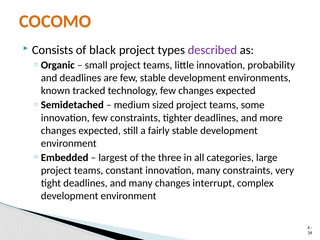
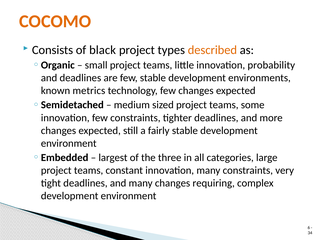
described colour: purple -> orange (212, 50)
tracked: tracked -> metrics (89, 91)
interrupt: interrupt -> requiring (214, 183)
